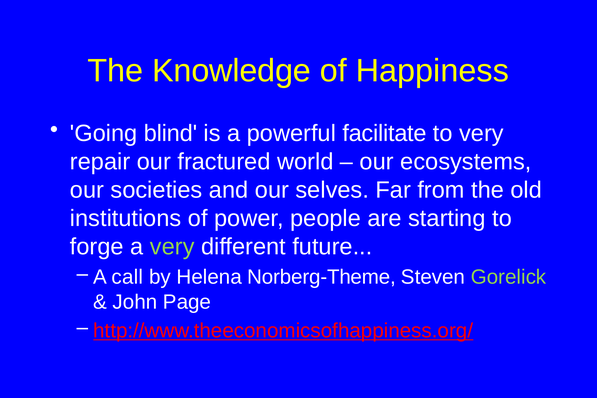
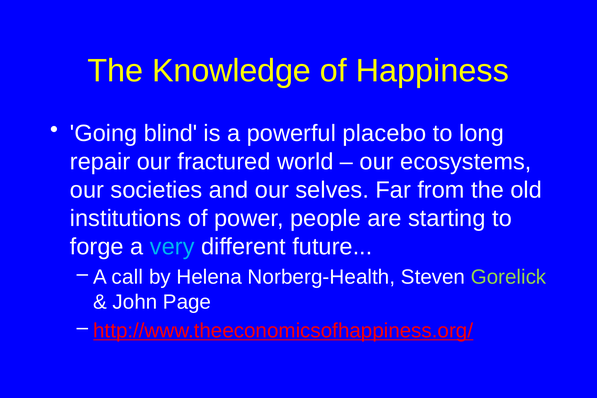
facilitate: facilitate -> placebo (384, 133)
to very: very -> long (481, 133)
very colour: light green -> light blue (172, 247)
Norberg-Theme: Norberg-Theme -> Norberg-Health (321, 277)
